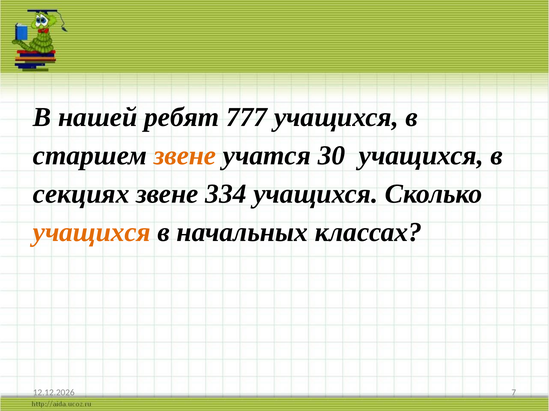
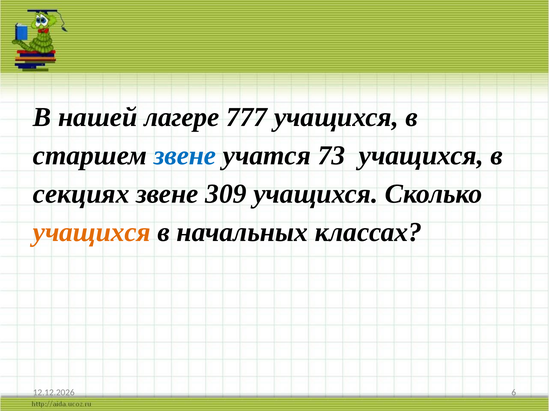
ребят: ребят -> лагере (182, 117)
звене colour: orange -> blue (185, 156)
30: 30 -> 73 (331, 156)
334: 334 -> 309 (226, 194)
7: 7 -> 6 (514, 393)
